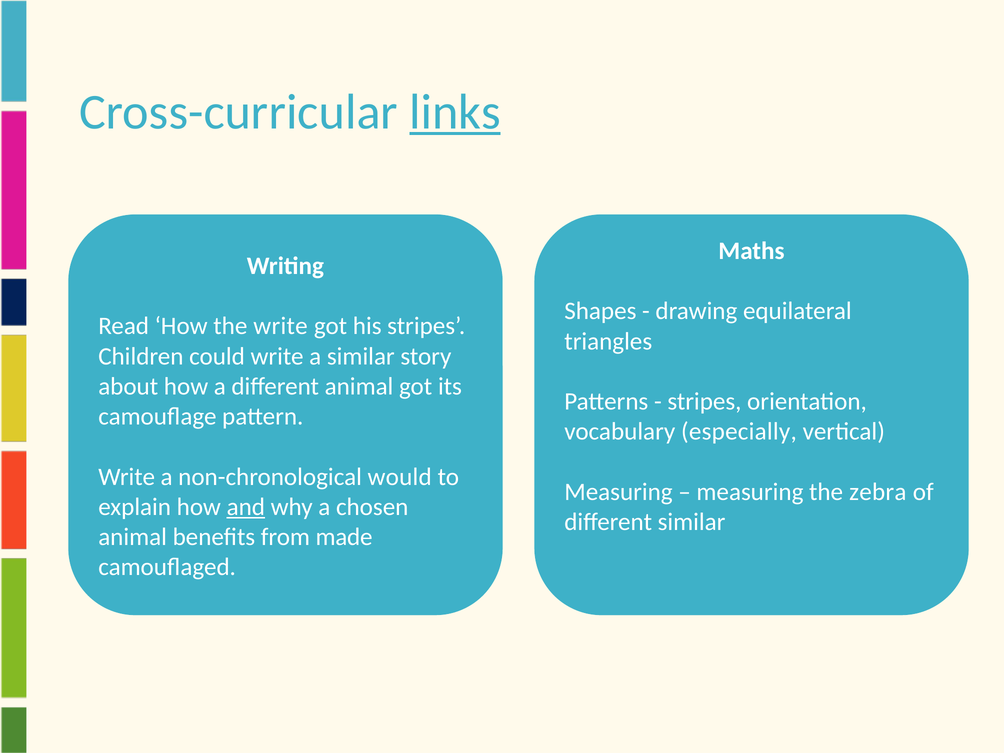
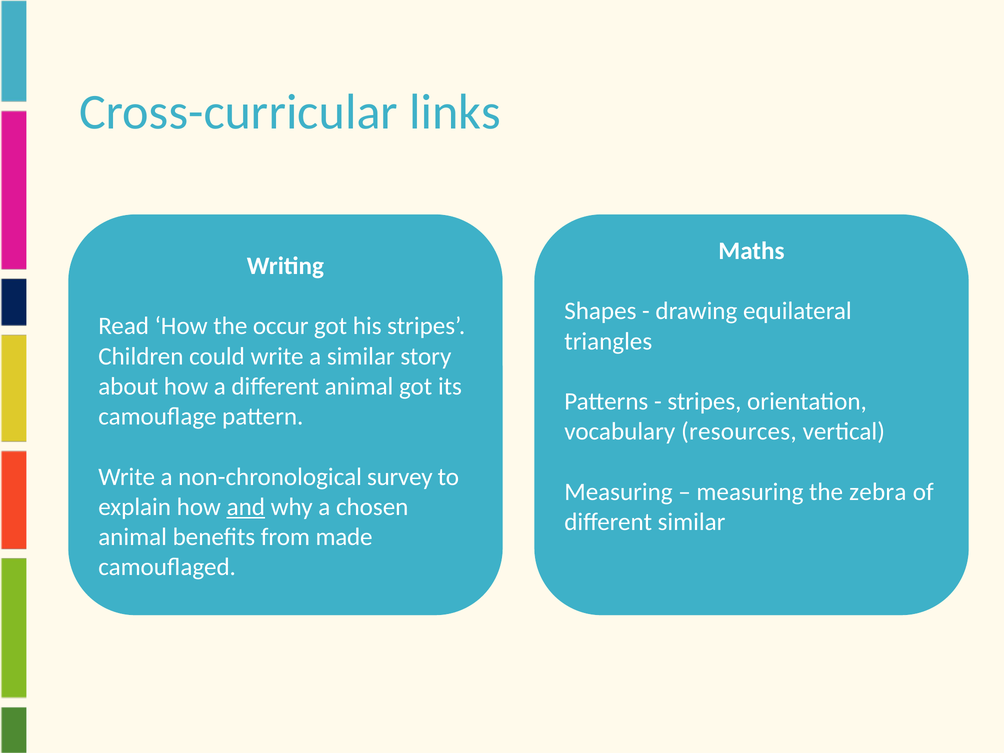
links underline: present -> none (455, 112)
the write: write -> occur (281, 326)
especially: especially -> resources (739, 432)
would: would -> survey (400, 477)
